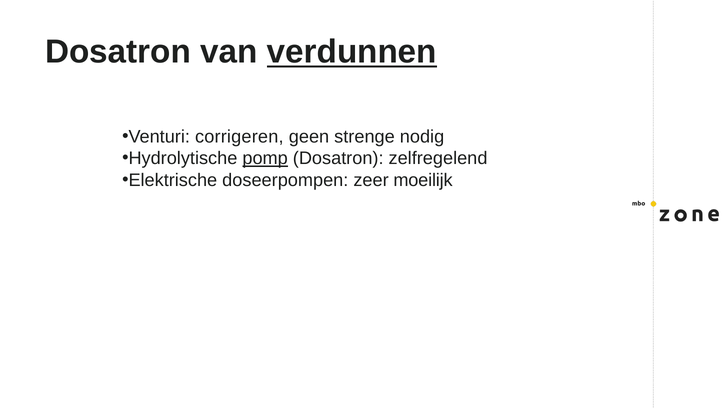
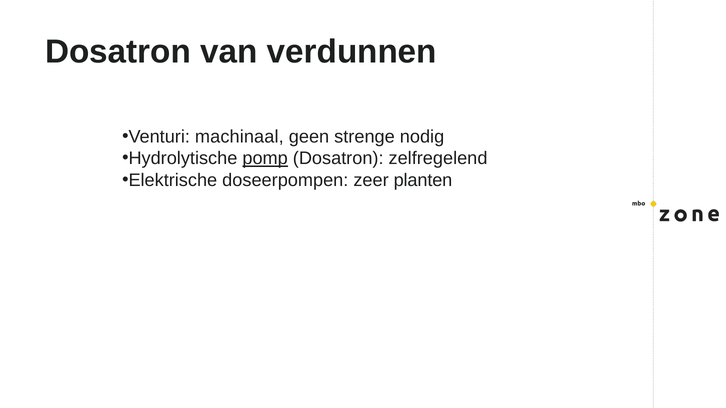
verdunnen underline: present -> none (352, 52)
corrigeren: corrigeren -> machinaal (239, 137)
moeilijk: moeilijk -> planten (423, 180)
